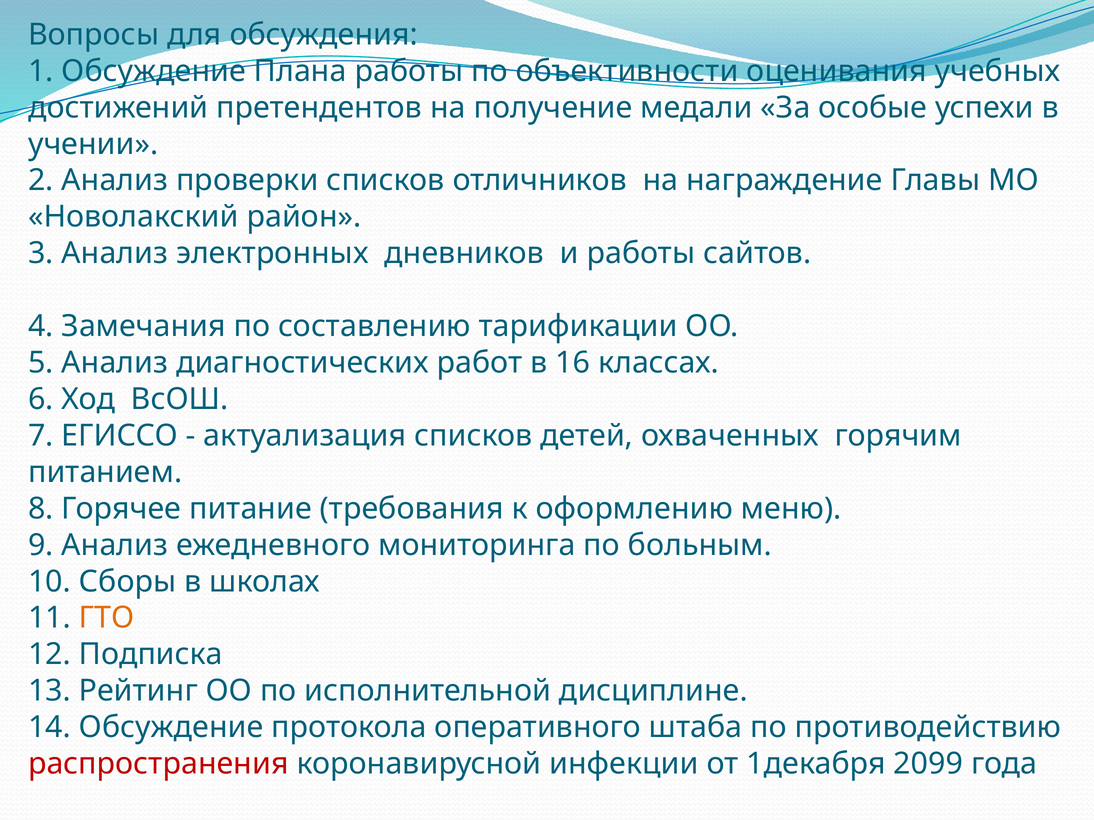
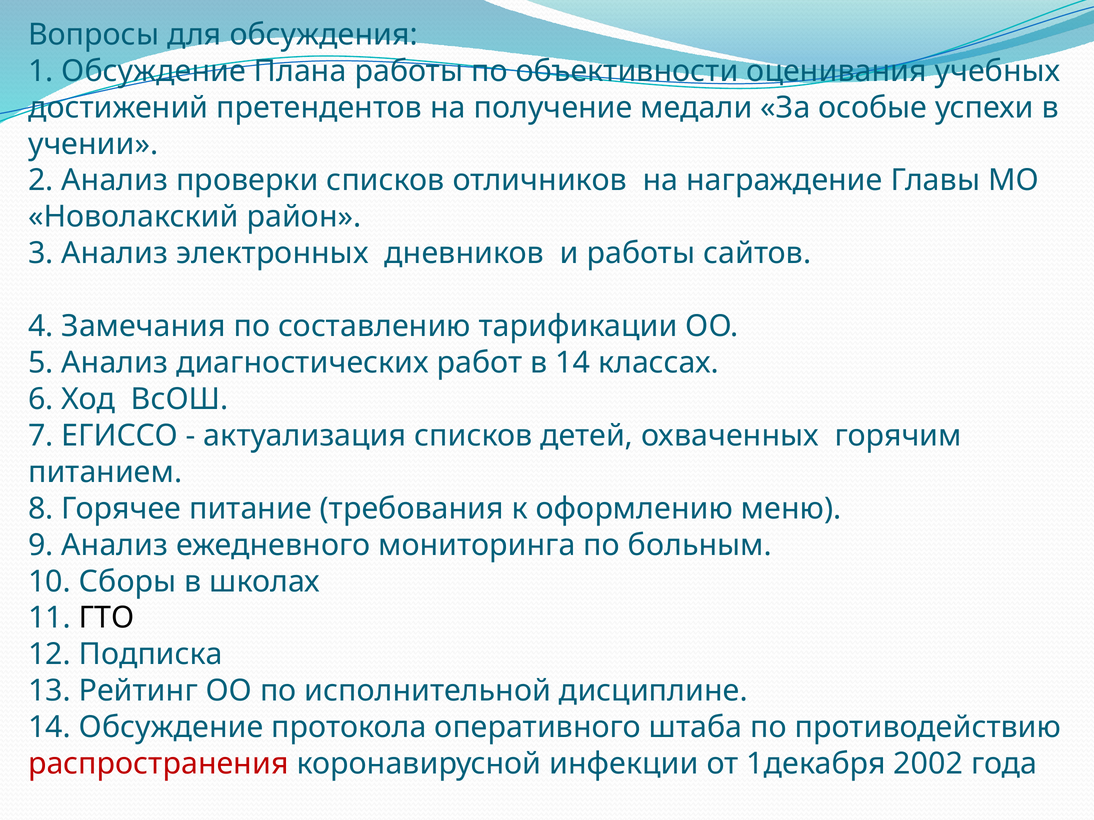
в 16: 16 -> 14 (573, 363)
ГТО colour: orange -> black (107, 618)
2099: 2099 -> 2002 (928, 764)
